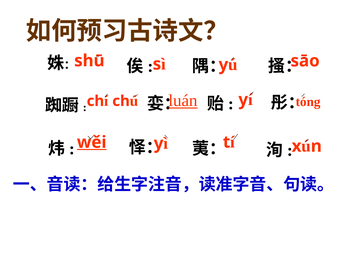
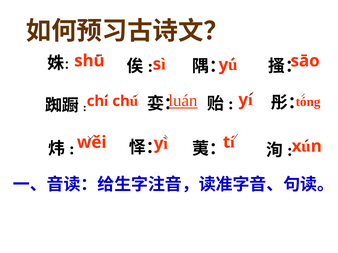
wěi underline: present -> none (92, 143)
